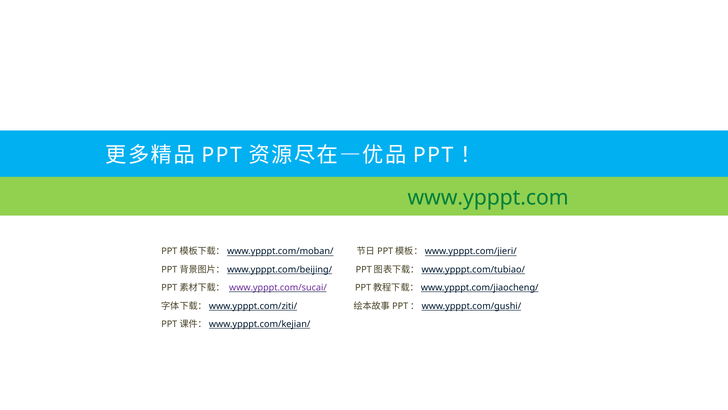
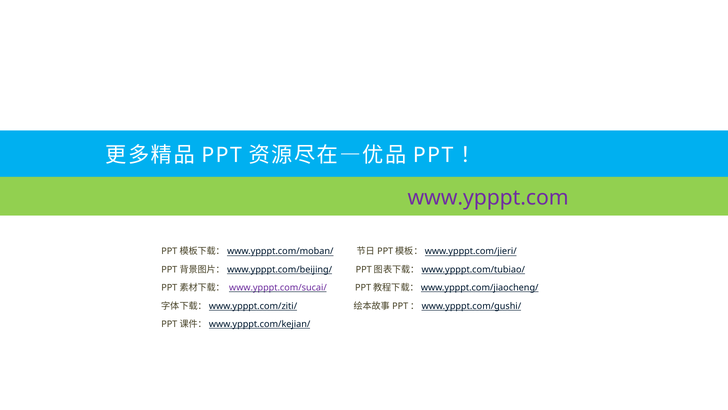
www.ypppt.com colour: green -> purple (488, 197)
